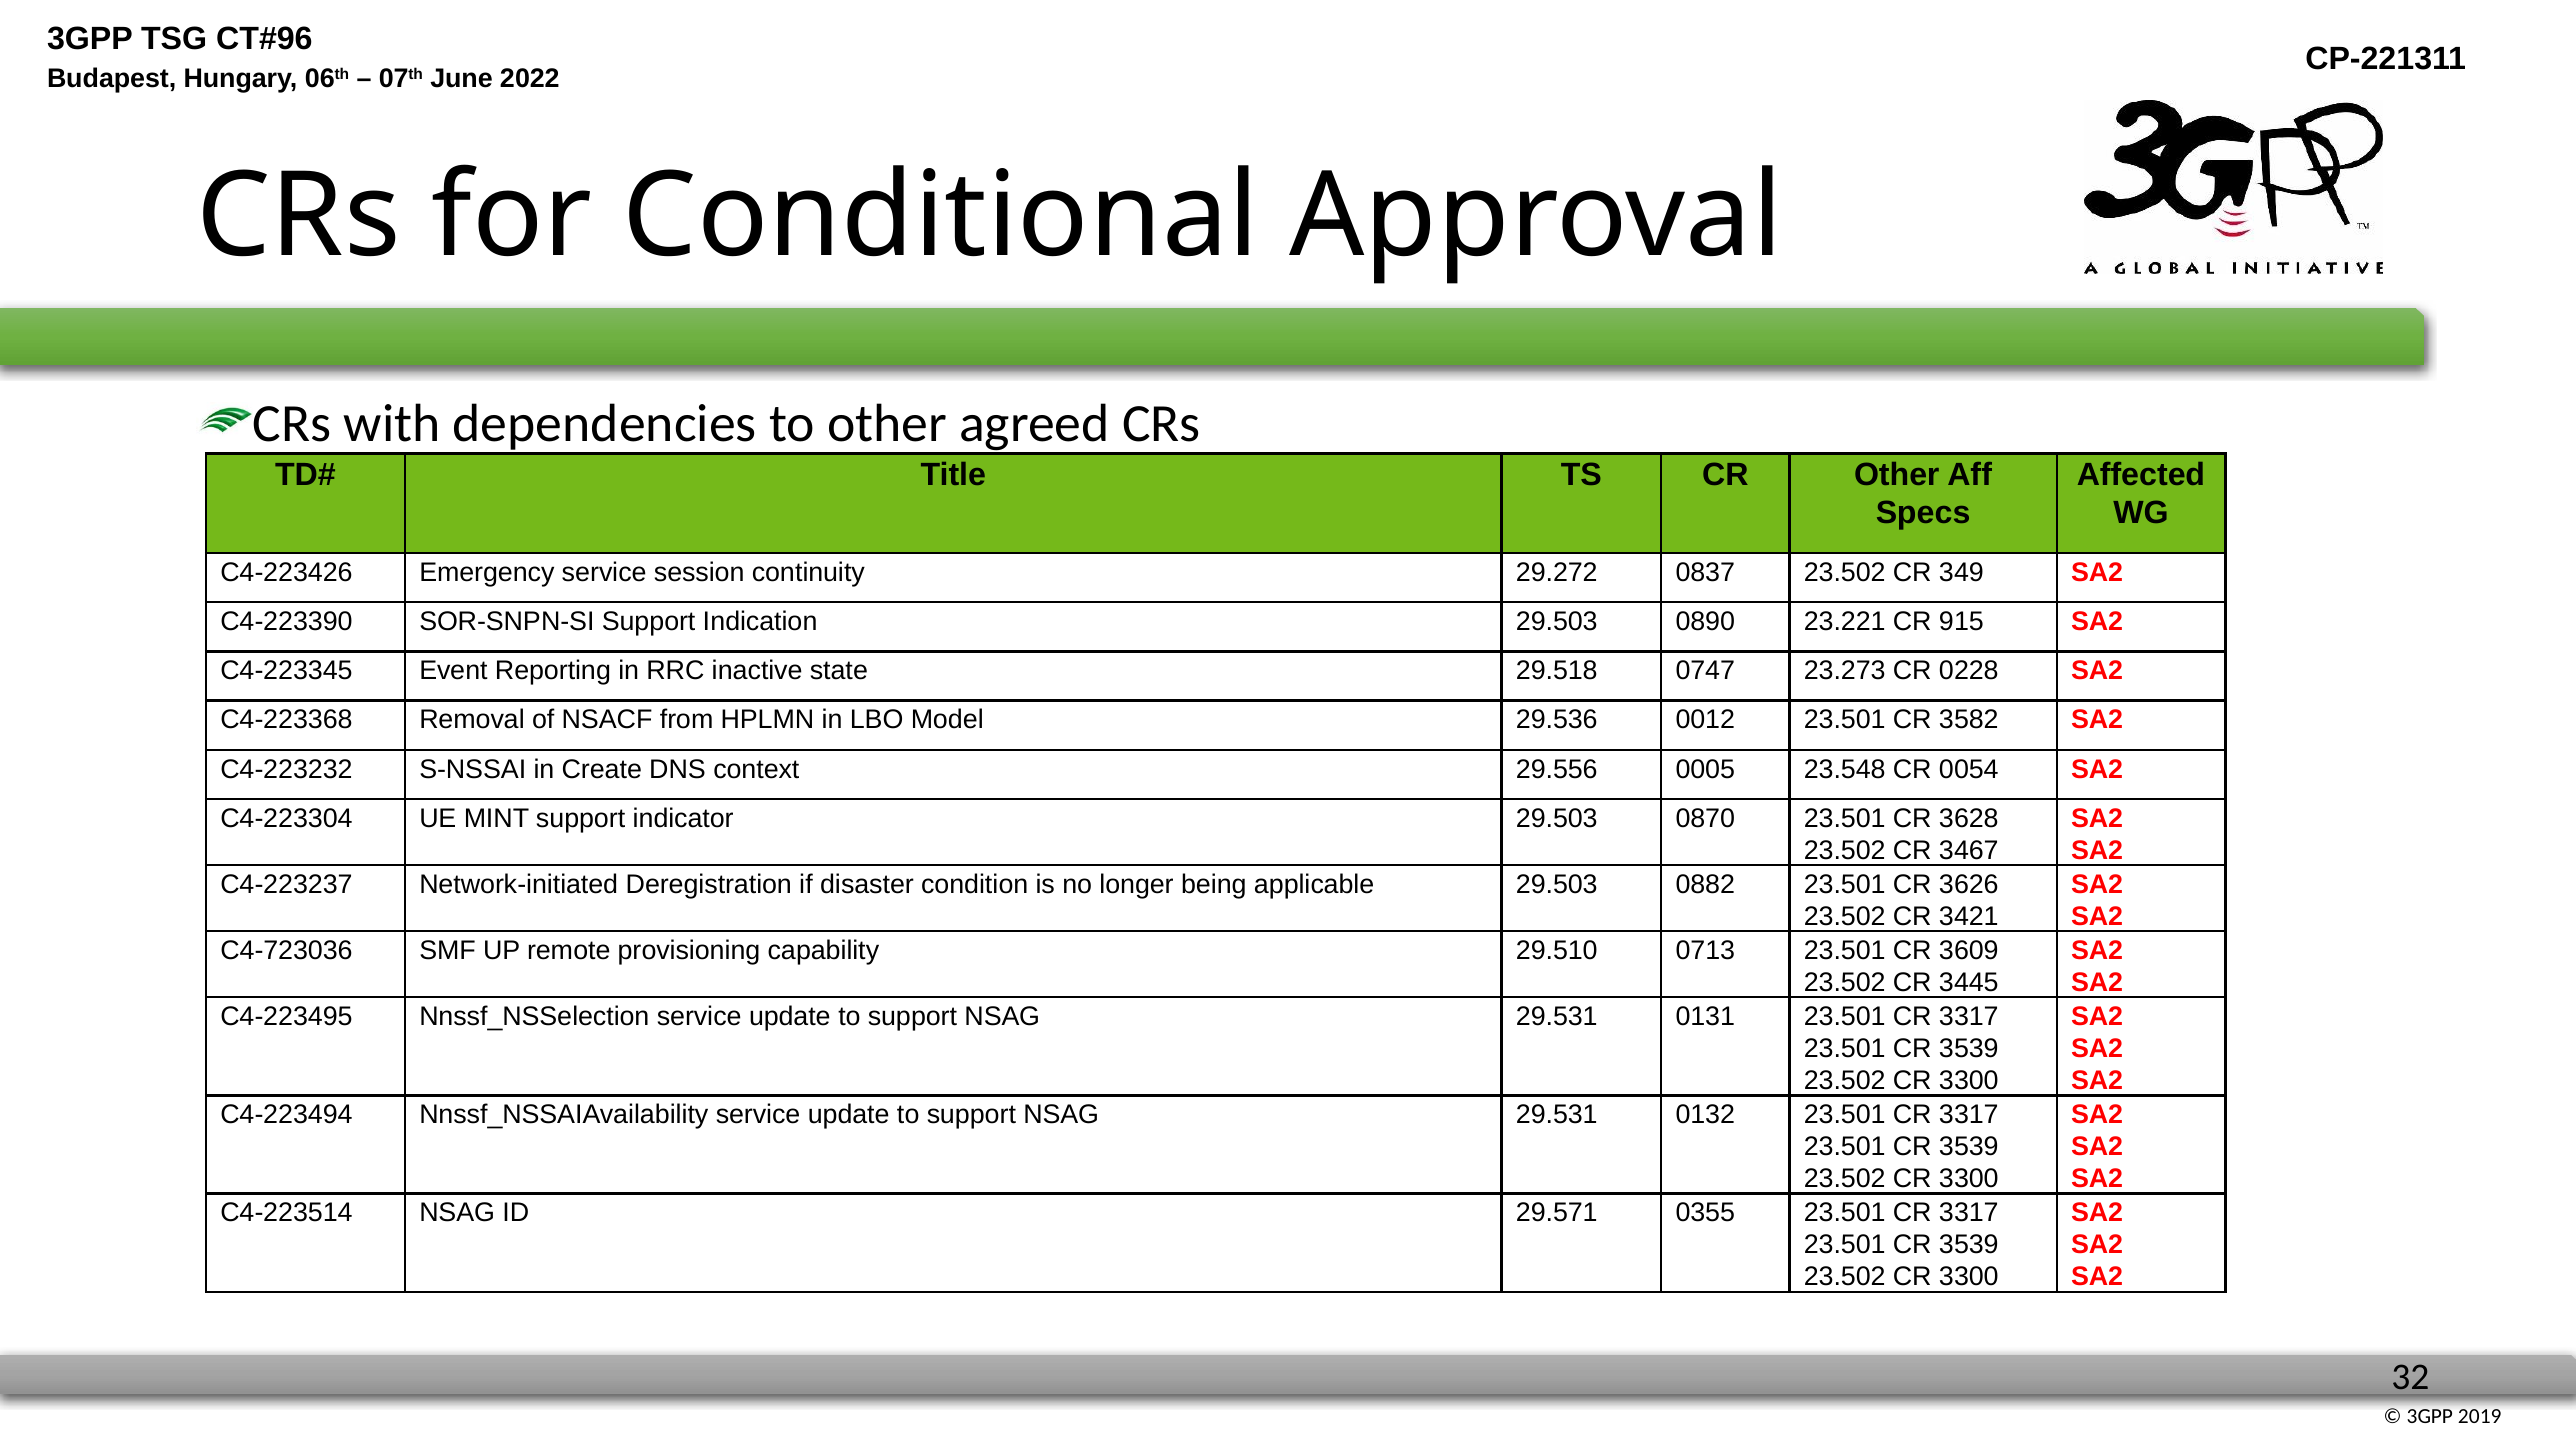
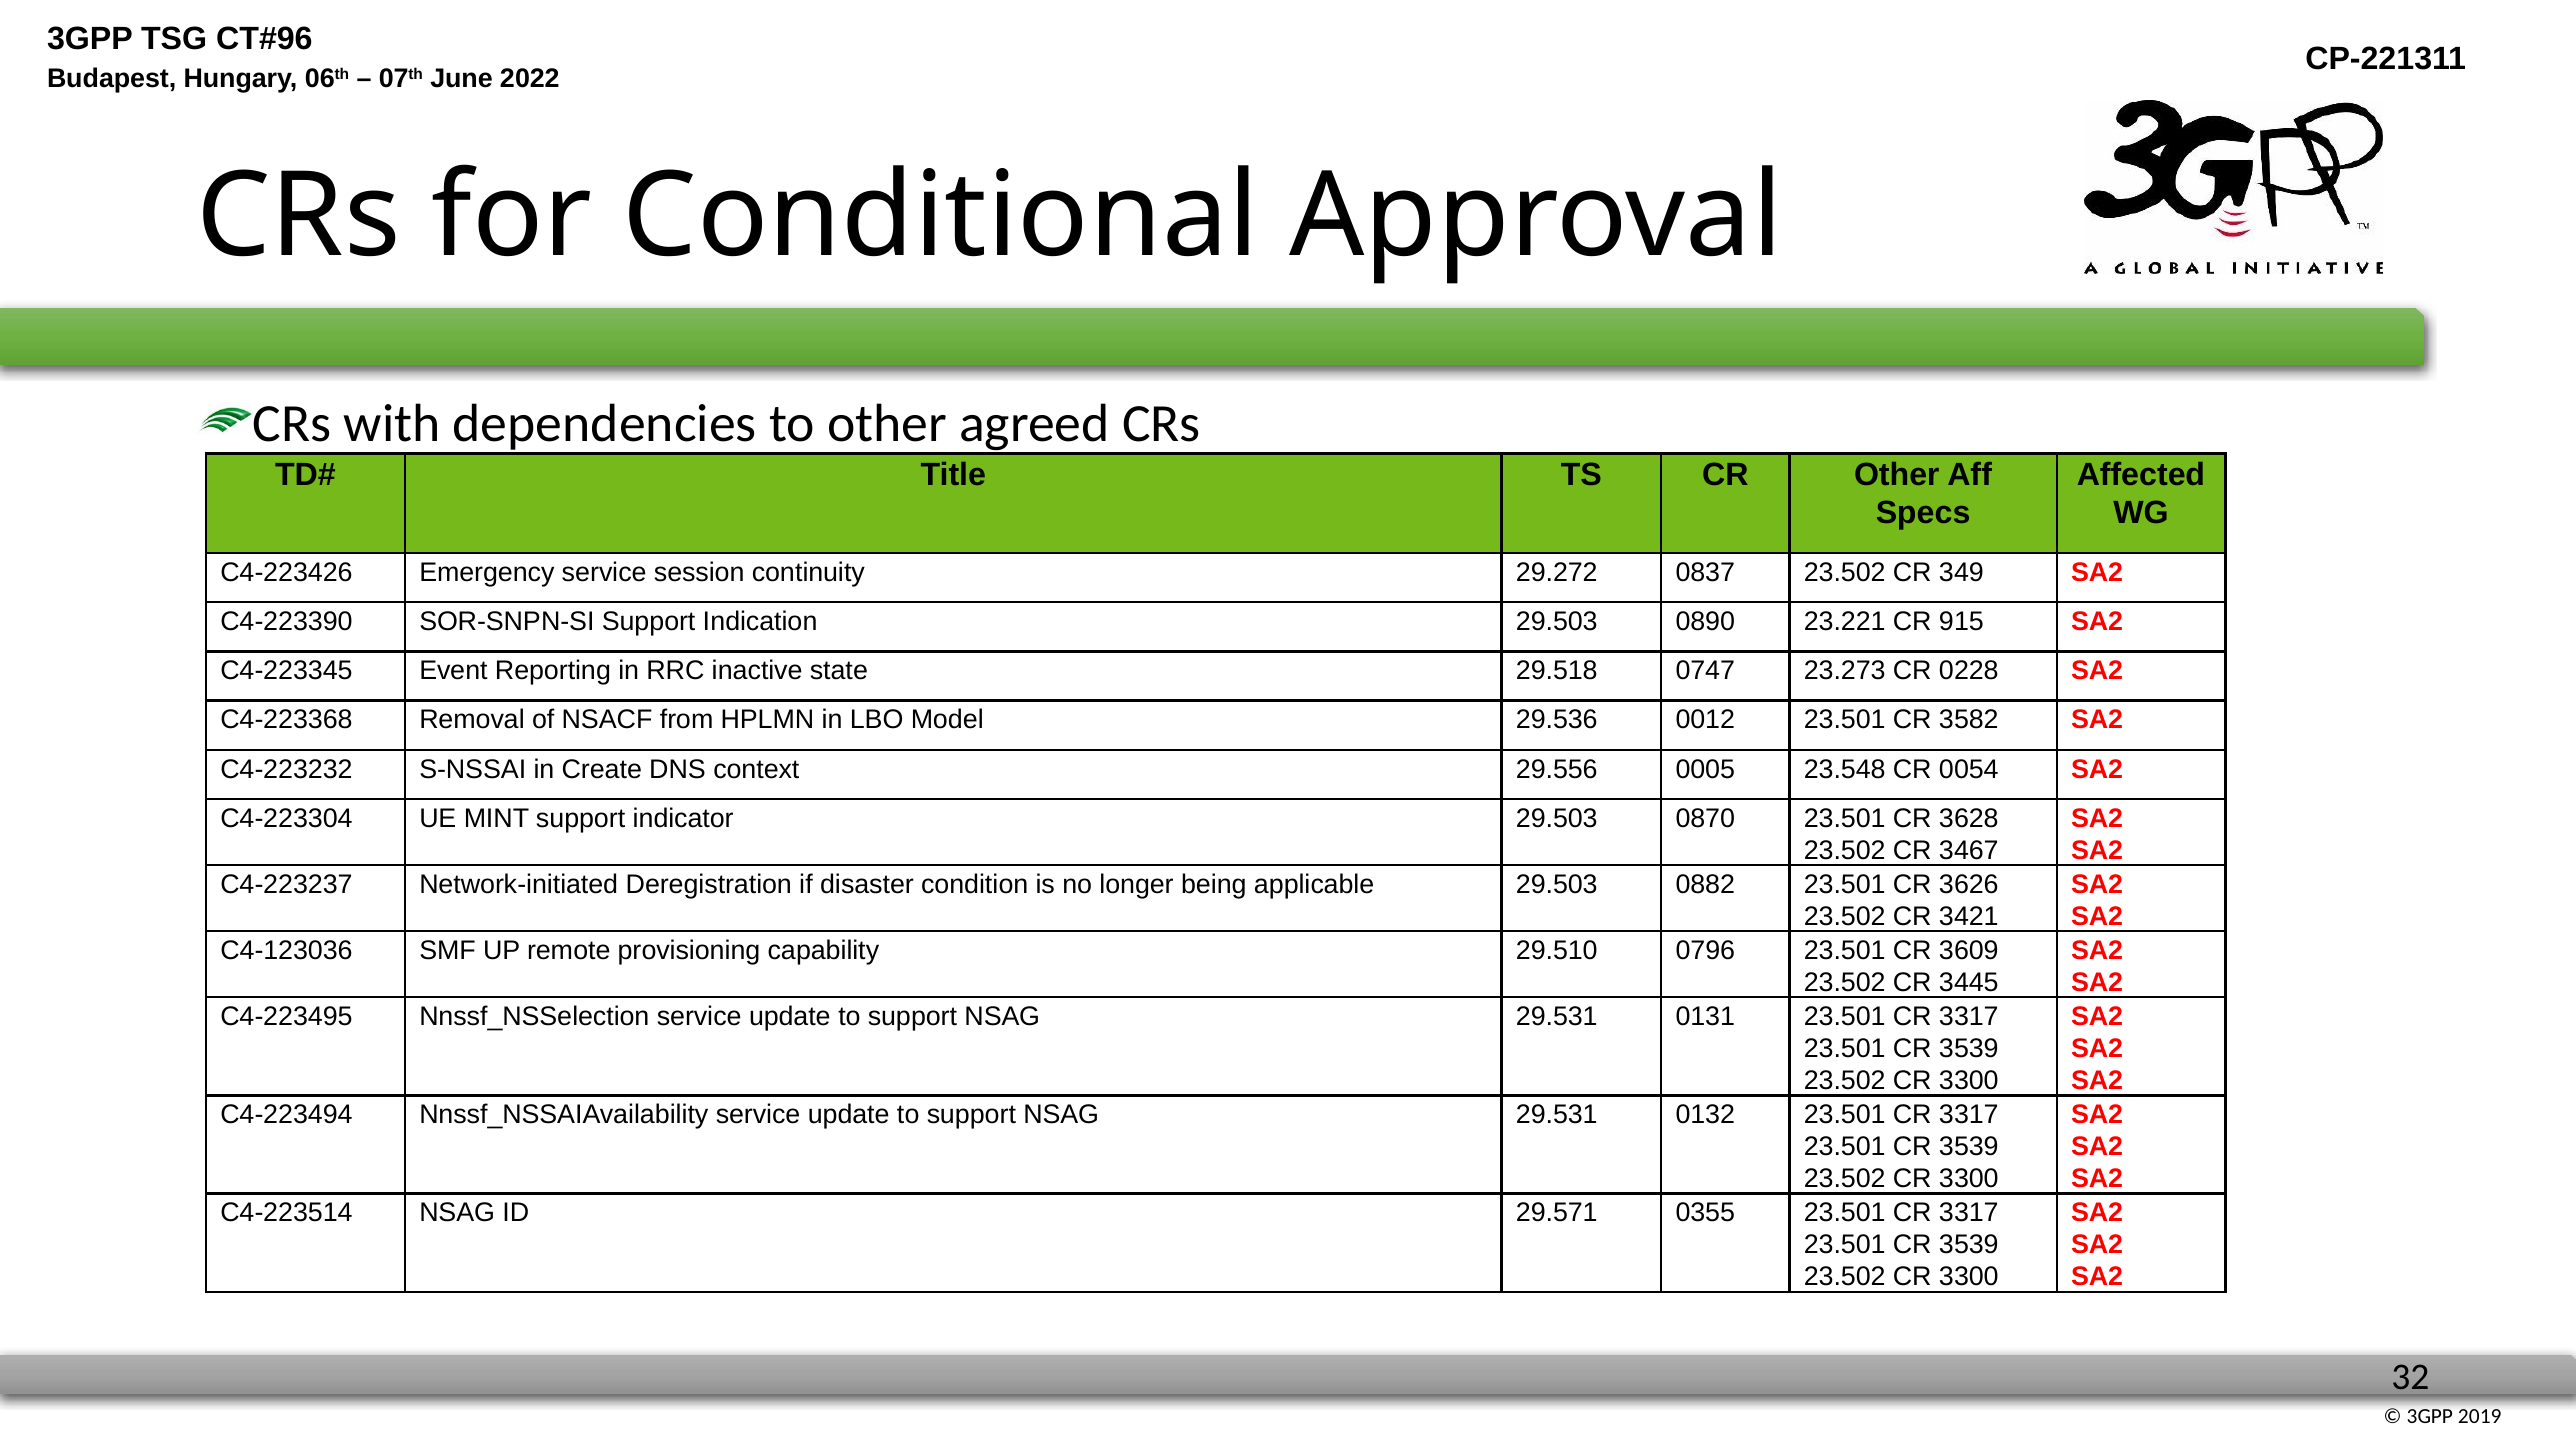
C4-723036: C4-723036 -> C4-123036 (286, 951)
0713: 0713 -> 0796 (1705, 951)
